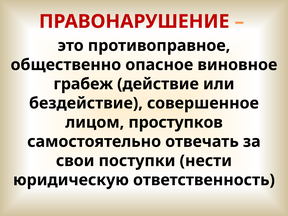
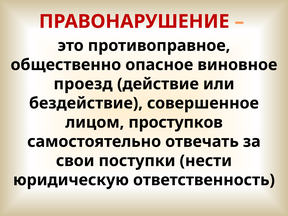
грабеж: грабеж -> проезд (83, 84)
